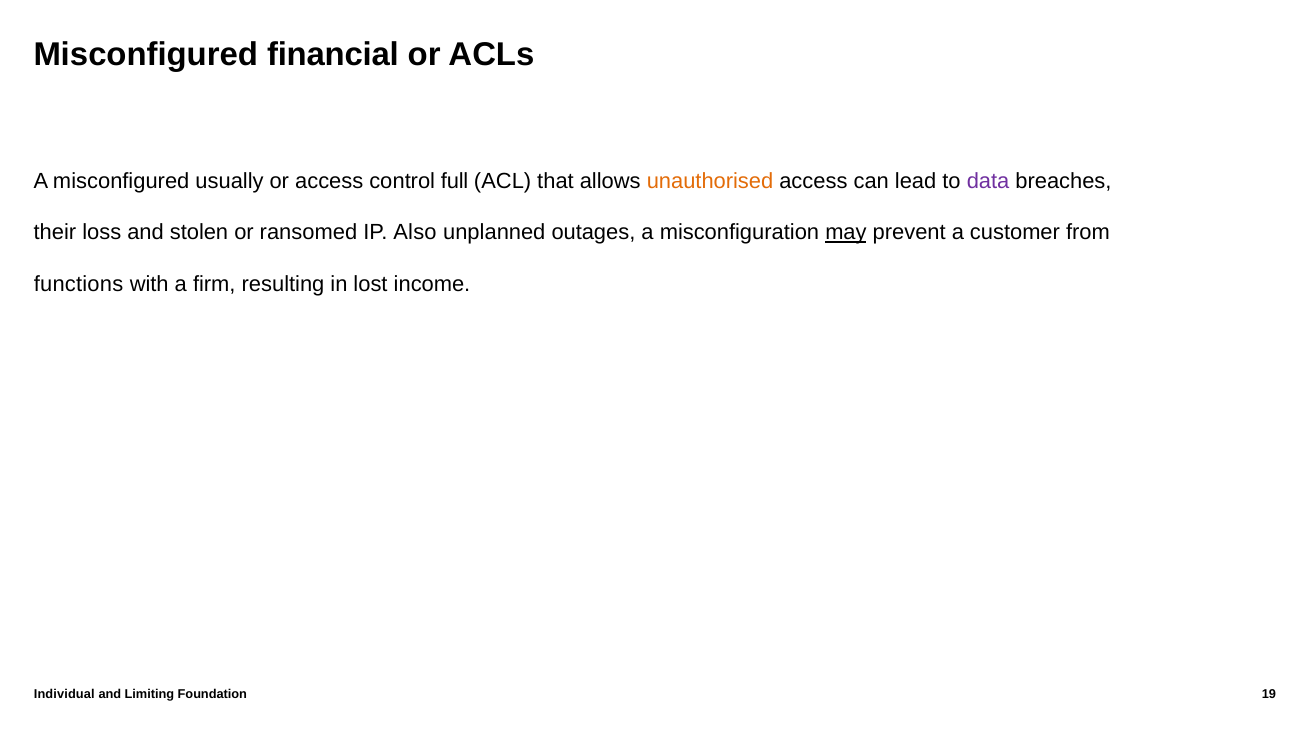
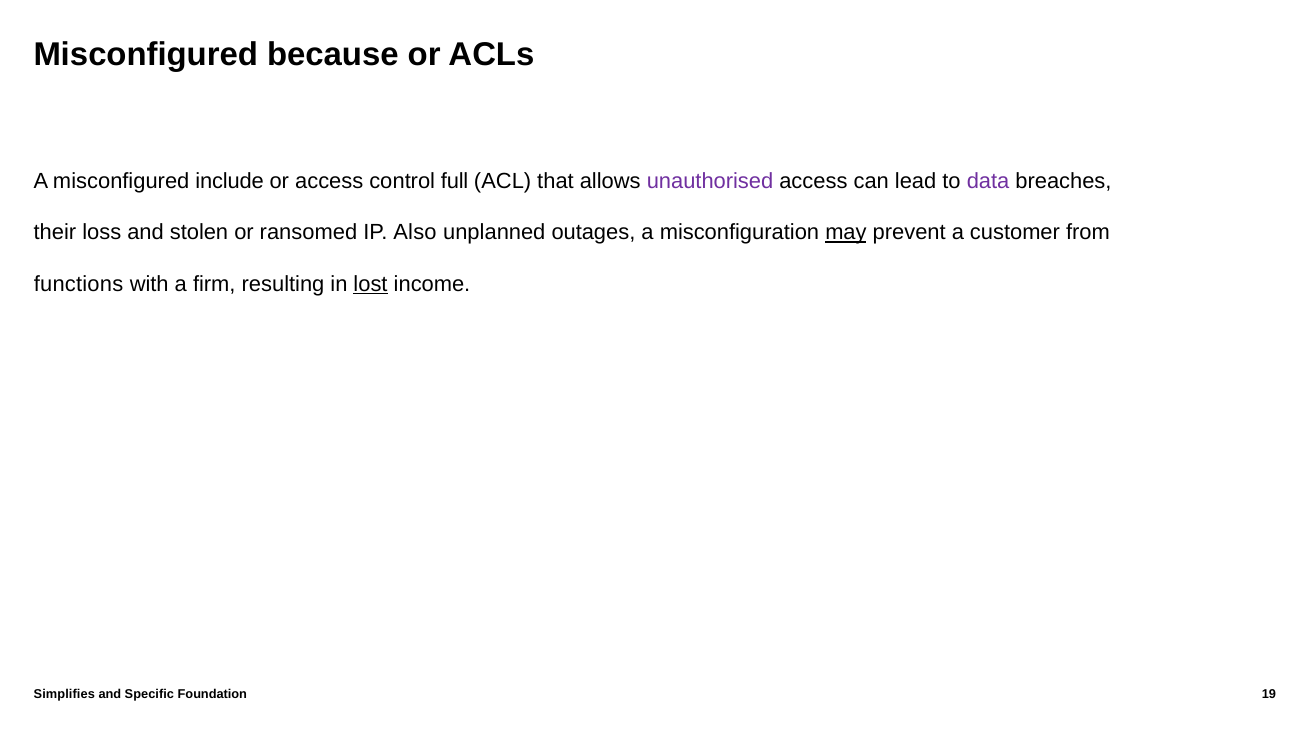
financial: financial -> because (333, 55)
usually: usually -> include (230, 182)
unauthorised colour: orange -> purple (710, 182)
lost underline: none -> present (371, 284)
Individual: Individual -> Simplifies (64, 695)
Limiting: Limiting -> Specific (149, 695)
